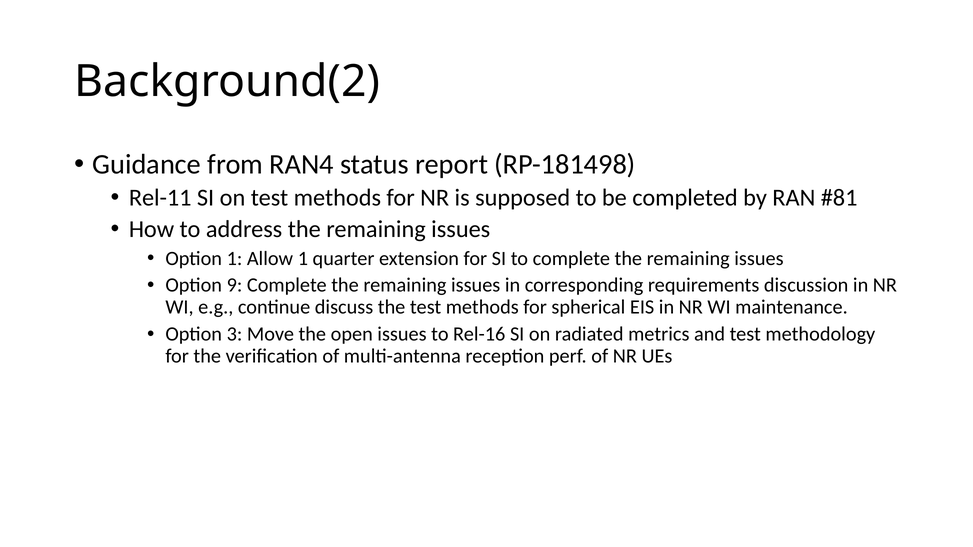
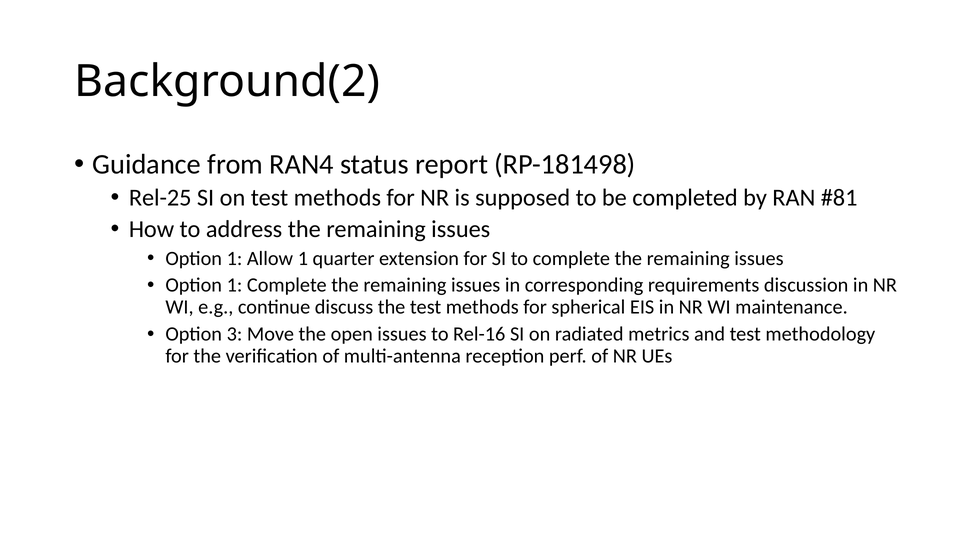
Rel-11: Rel-11 -> Rel-25 (160, 198)
9: 9 -> 1 (235, 285)
